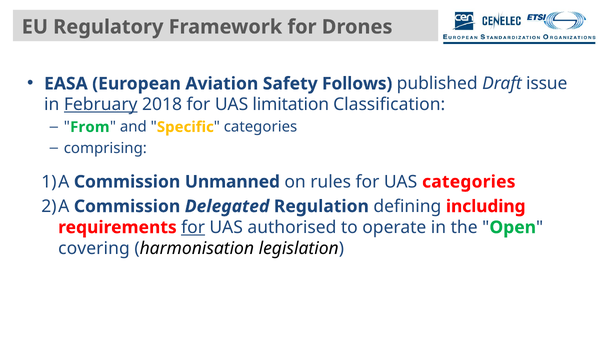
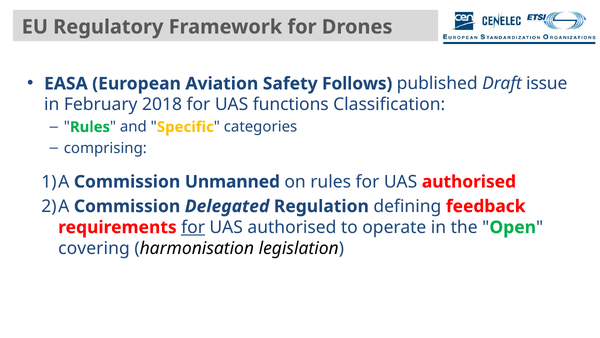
February underline: present -> none (101, 105)
limitation: limitation -> functions (291, 105)
From: From -> Rules (90, 127)
rules for UAS categories: categories -> authorised (469, 182)
including: including -> feedback (486, 206)
